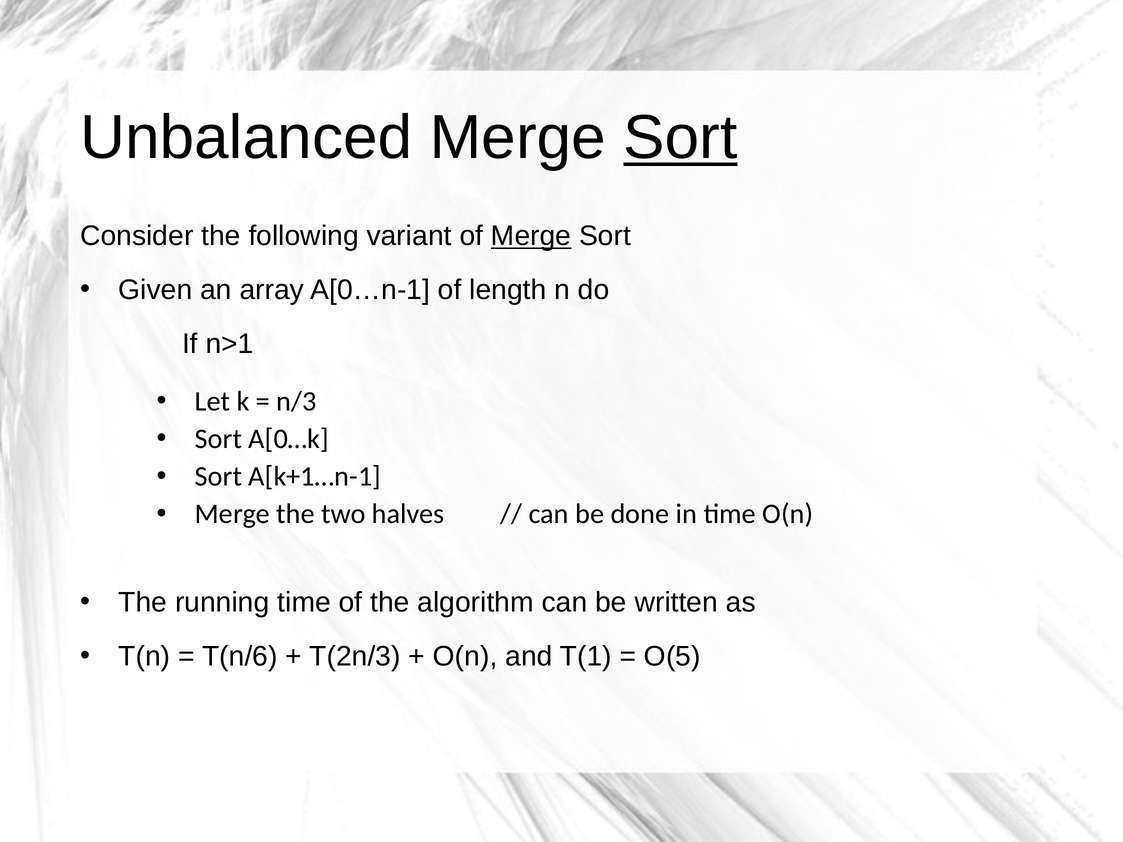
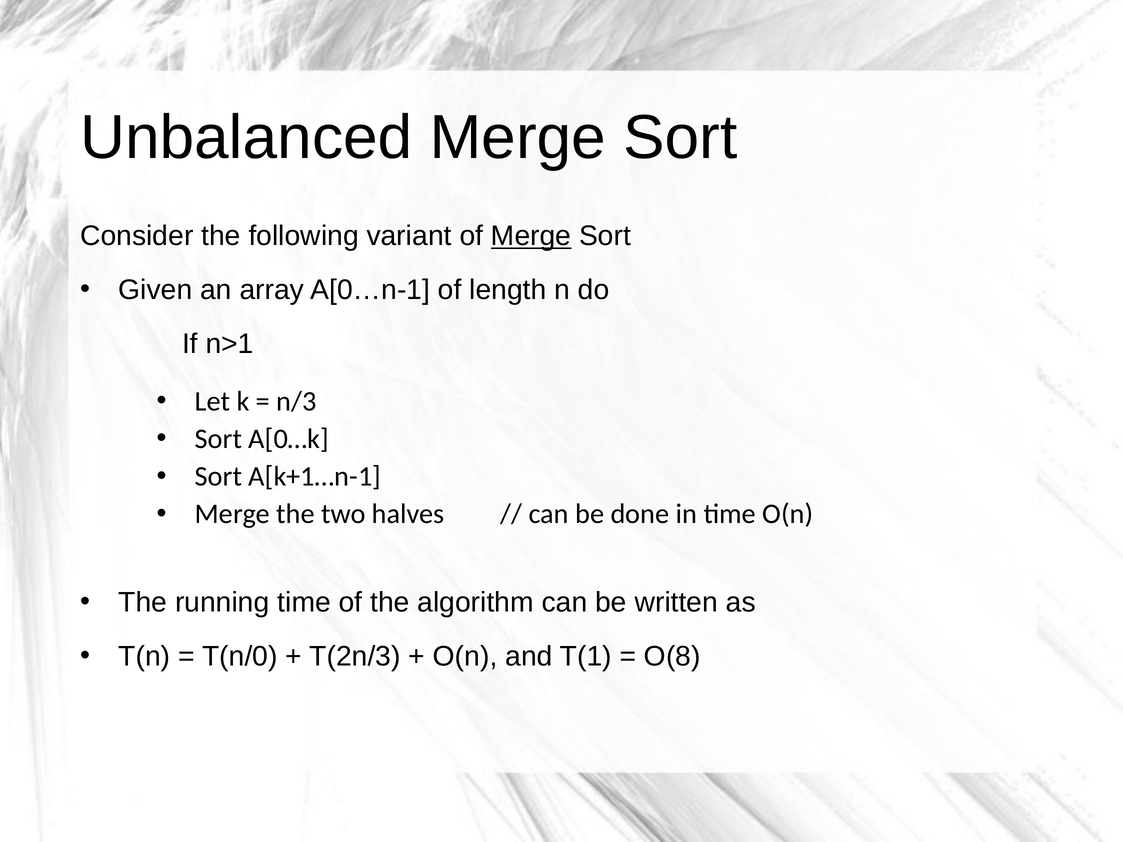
Sort underline: present -> none (680, 138)
T(n/6: T(n/6 -> T(n/0 (240, 656)
O(5: O(5 -> O(8 (672, 656)
